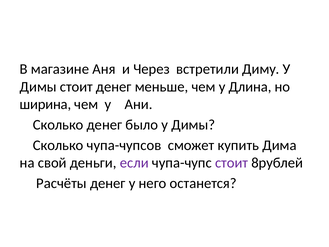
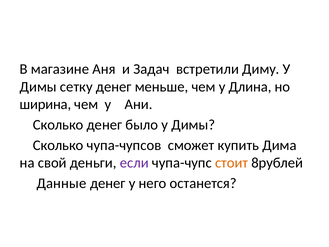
Через: Через -> Задач (151, 69)
Димы стоит: стоит -> сетку (76, 87)
стоит colour: purple -> orange (232, 163)
Расчёты: Расчёты -> Данные (61, 183)
